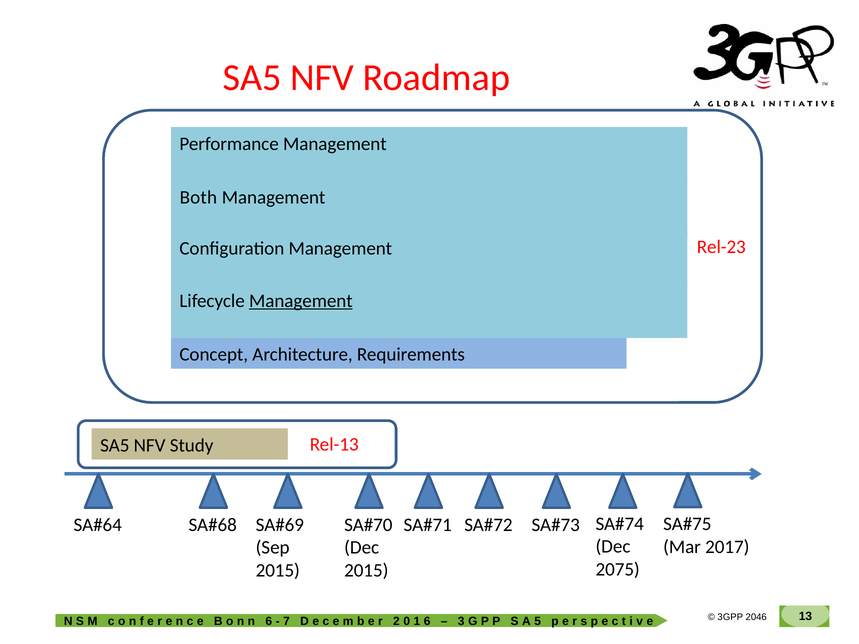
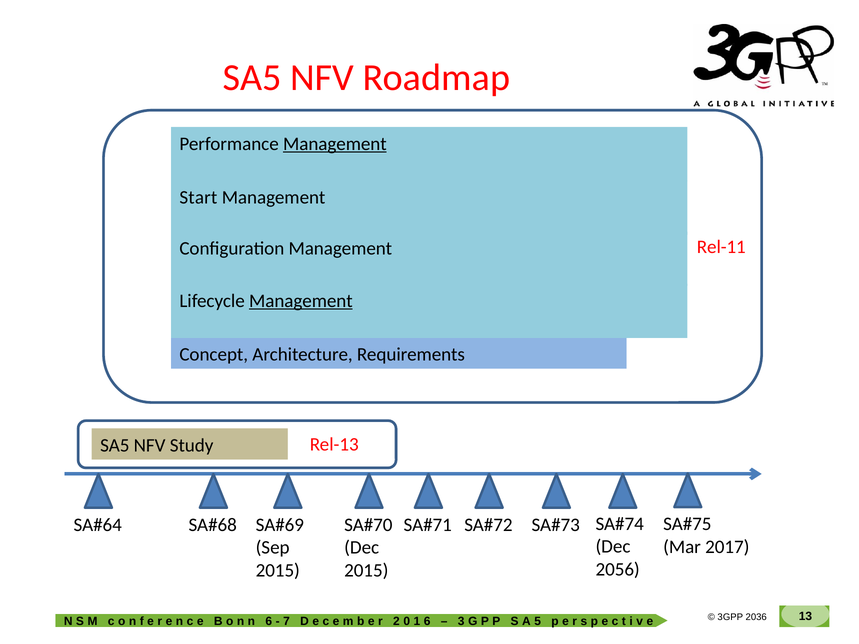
Management underline: none -> present (335, 144)
Both: Both -> Start (198, 198)
Rel-23: Rel-23 -> Rel-11 (721, 247)
2075: 2075 -> 2056 (618, 570)
2046: 2046 -> 2036 (756, 618)
